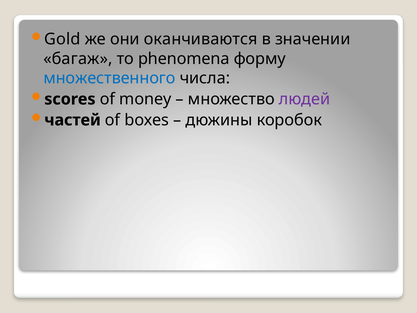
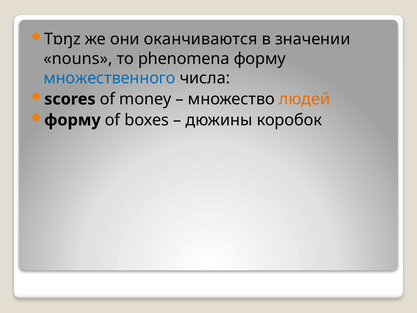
Gold: Gold -> Tɒŋz (63, 39)
багаж: багаж -> nouns (78, 59)
людей colour: purple -> orange (305, 99)
частей: частей -> форму (72, 120)
